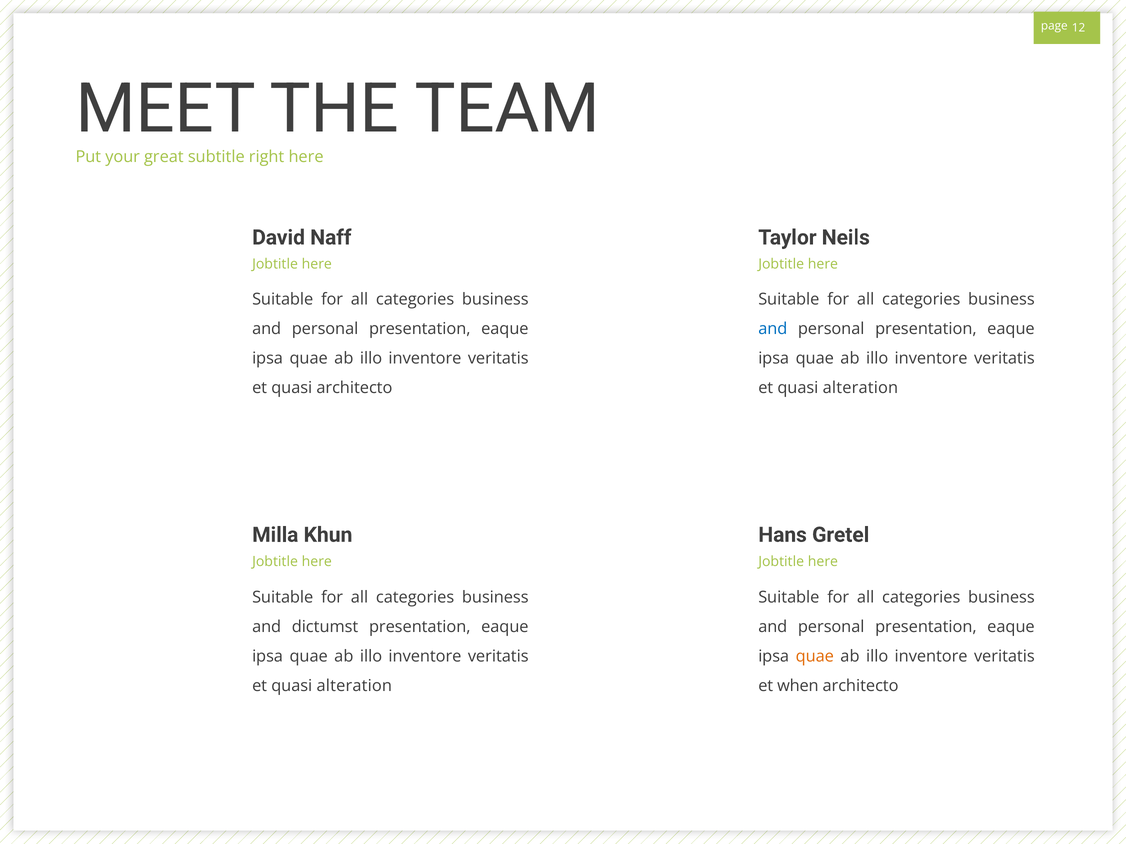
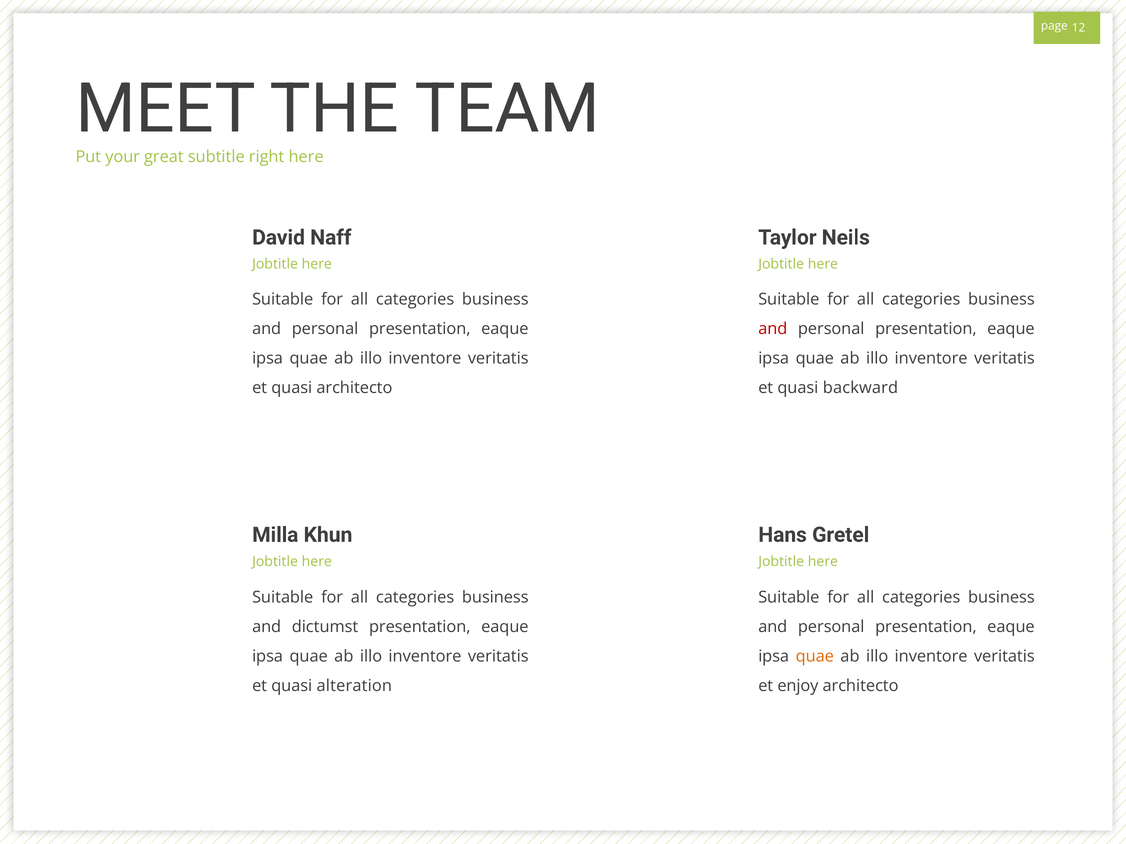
and colour: blue -> red (773, 329)
alteration: alteration -> backward (860, 388)
when: when -> enjoy (798, 686)
